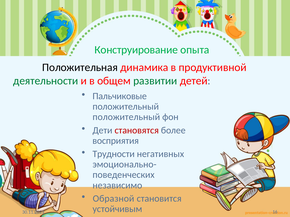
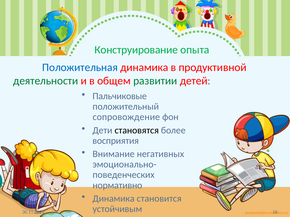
Положительная colour: black -> blue (80, 68)
положительный: положительный -> сопровождение (126, 117)
становятся colour: red -> black (137, 131)
Трудности: Трудности -> Внимание (114, 154)
независимо: независимо -> нормативно (117, 186)
Образной: Образной -> Динамика (114, 199)
